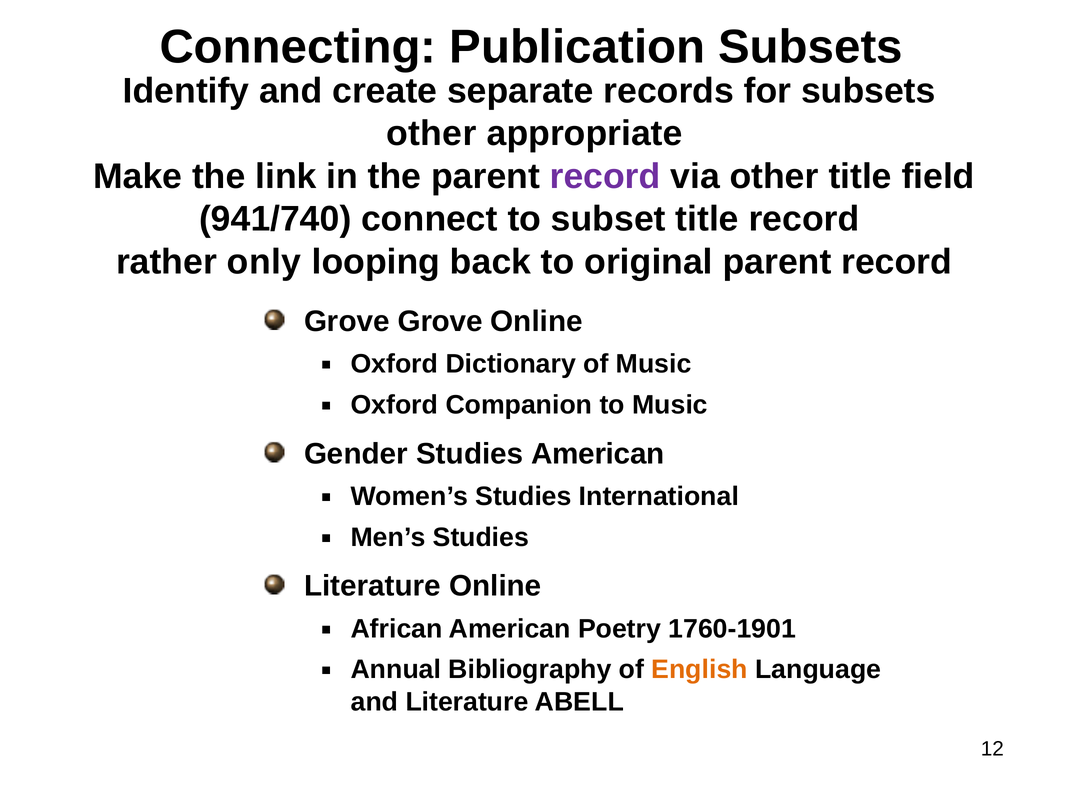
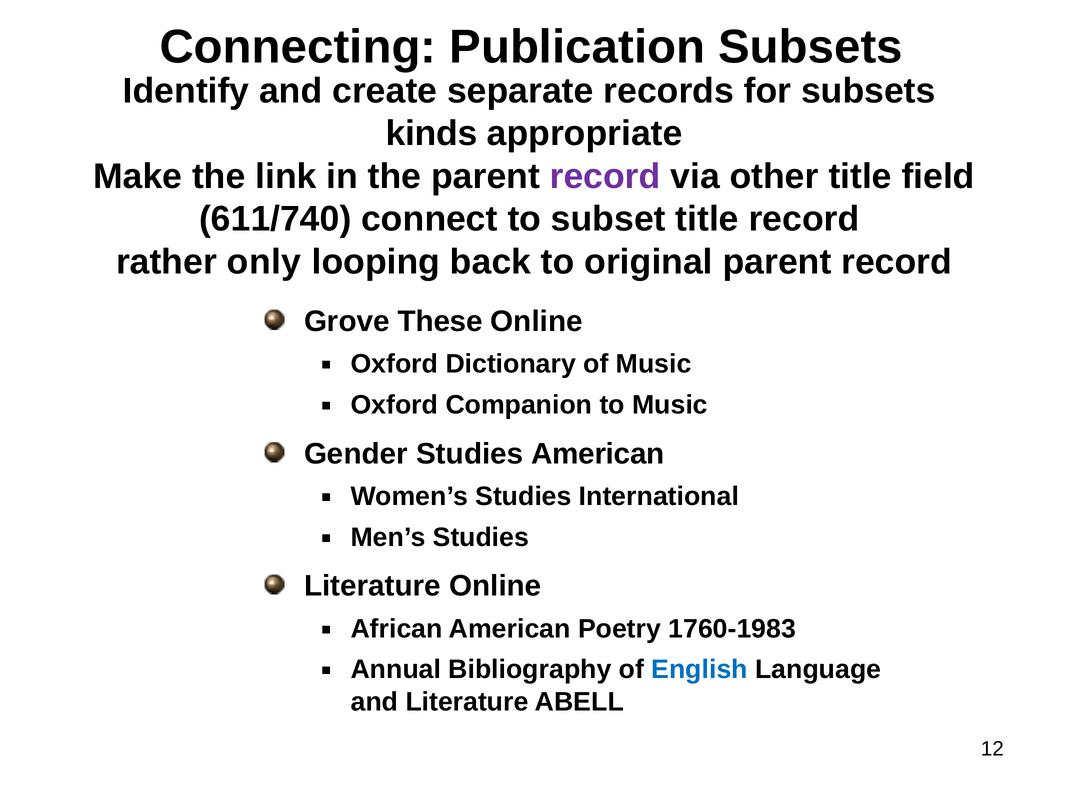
other: other -> kinds (432, 134)
941/740: 941/740 -> 611/740 (275, 219)
Grove Grove: Grove -> These (440, 321)
1760-1901: 1760-1901 -> 1760-1983 (732, 629)
English colour: orange -> blue (700, 670)
